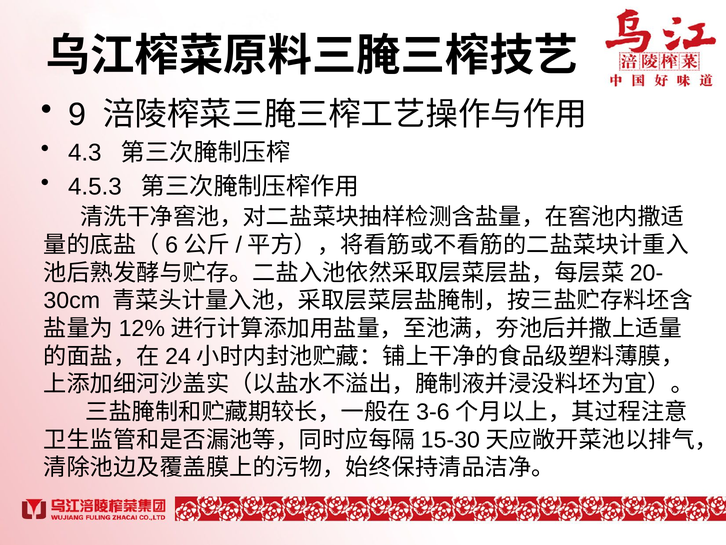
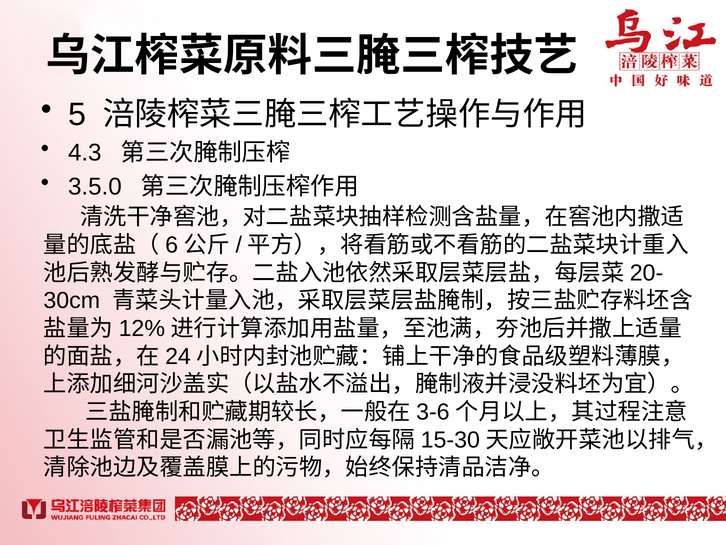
9: 9 -> 5 (77, 114)
4.5.3: 4.5.3 -> 3.5.0 (95, 187)
